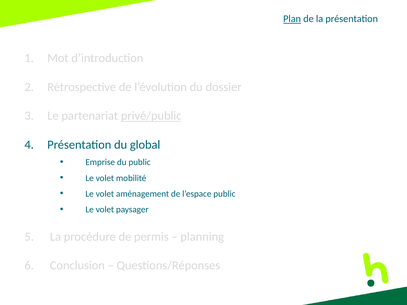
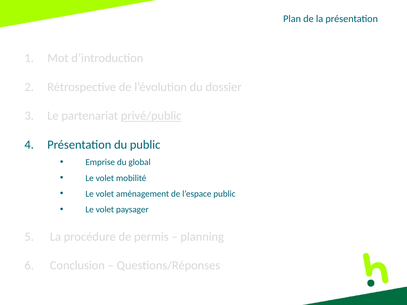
Plan underline: present -> none (292, 19)
du global: global -> public (145, 145)
du public: public -> global (140, 162)
